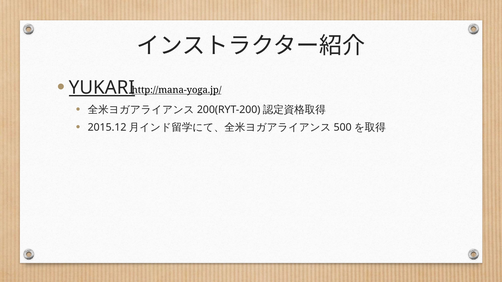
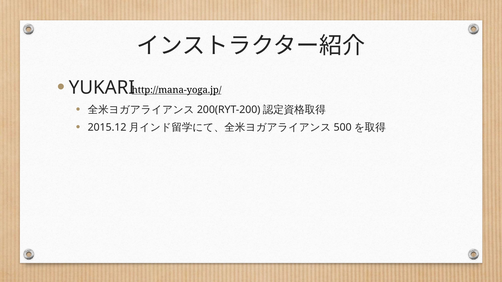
YUKARI underline: present -> none (102, 88)
